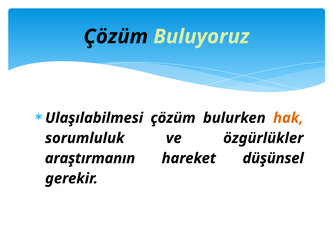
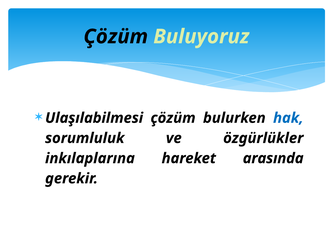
hak colour: orange -> blue (288, 118)
araştırmanın: araştırmanın -> inkılaplarına (90, 158)
düşünsel: düşünsel -> arasında (273, 158)
